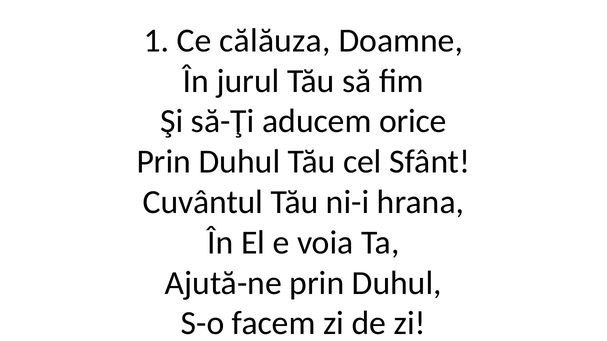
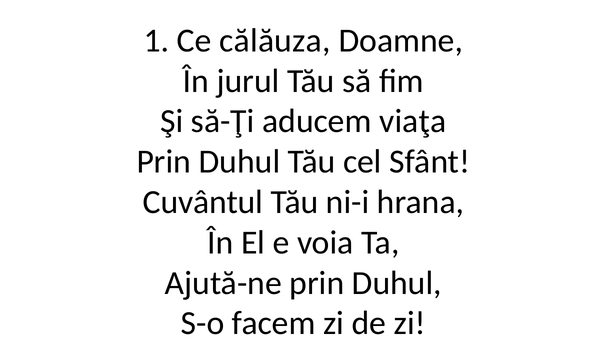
orice: orice -> viaţa (413, 122)
